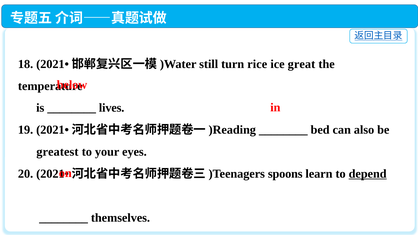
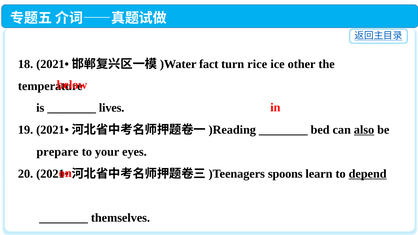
still: still -> fact (209, 64)
great: great -> other (302, 64)
also underline: none -> present (364, 130)
greatest: greatest -> prepare (57, 152)
